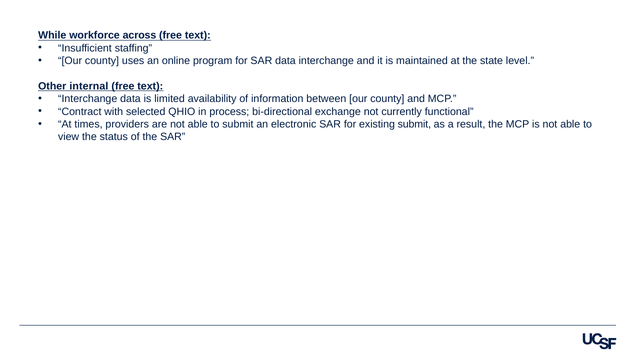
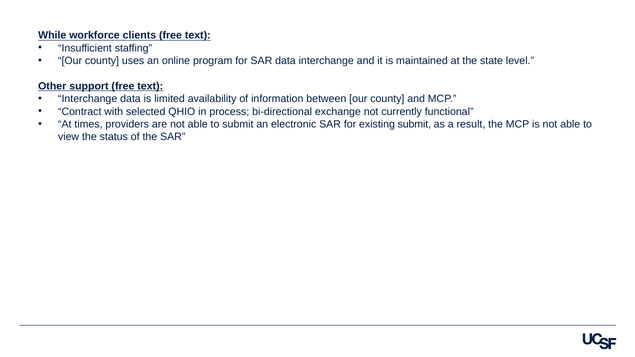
across: across -> clients (139, 35)
internal: internal -> support (89, 86)
